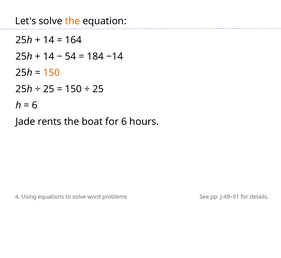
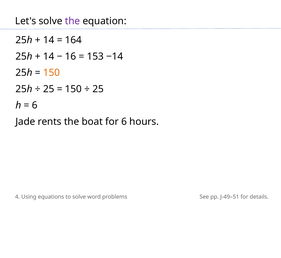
the colour: orange -> purple (73, 21)
54: 54 -> 16 (71, 56)
184: 184 -> 153 (95, 56)
